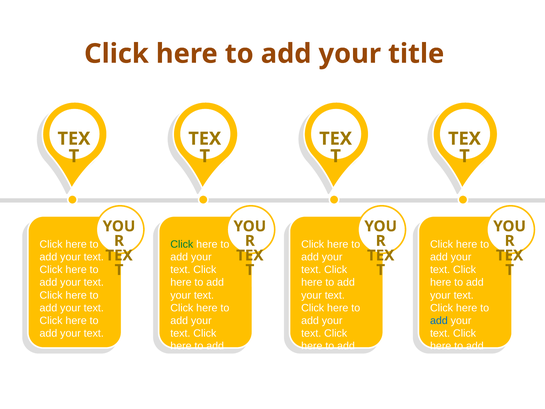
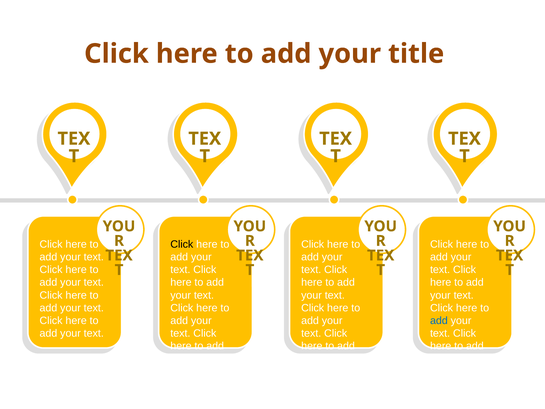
Click colour: green -> black (182, 244)
